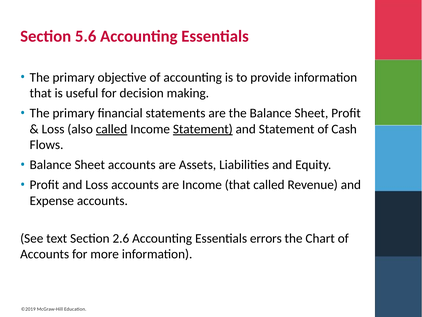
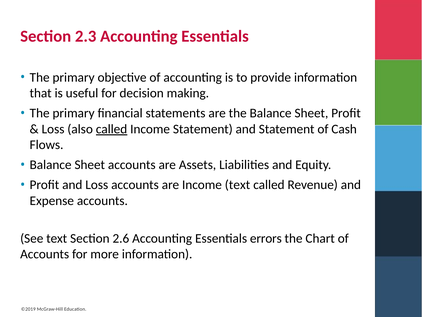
5.6: 5.6 -> 2.3 (86, 36)
Statement underline: present -> none (203, 129)
Income that: that -> text (238, 185)
